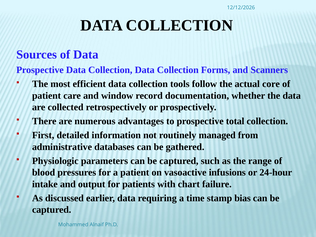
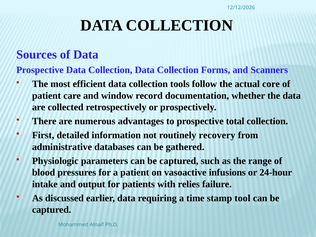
managed: managed -> recovery (217, 135)
chart: chart -> relies (189, 184)
bias: bias -> tool (242, 198)
